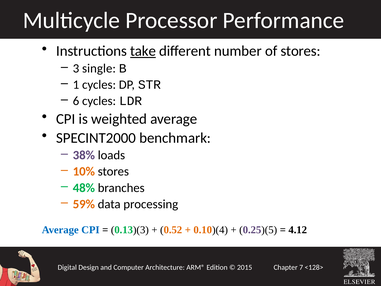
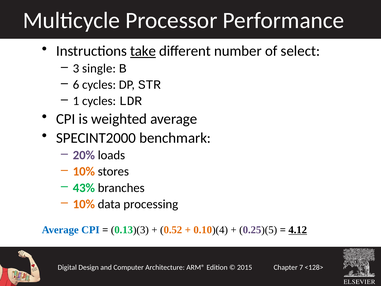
of stores: stores -> select (300, 51)
1: 1 -> 6 (76, 85)
6: 6 -> 1 (76, 101)
38%: 38% -> 20% (84, 155)
48%: 48% -> 43% (84, 188)
59%: 59% -> 10% (84, 204)
4.12 underline: none -> present (298, 230)
